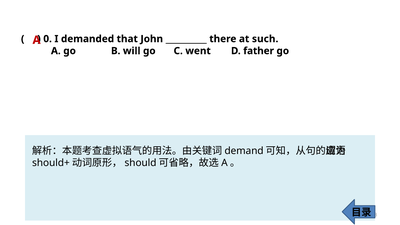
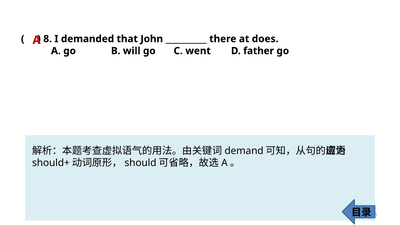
0: 0 -> 8 (48, 39)
such: such -> does (265, 39)
